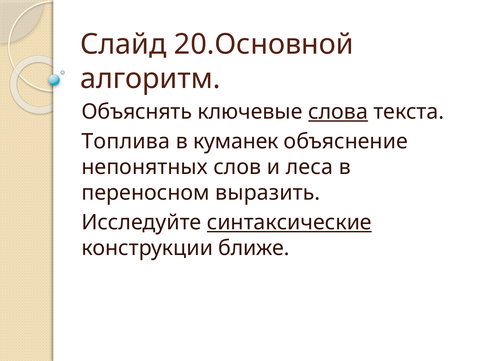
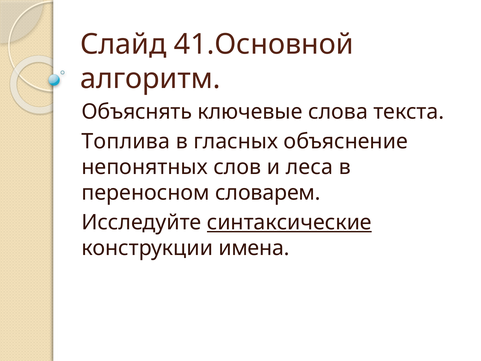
20.Основной: 20.Основной -> 41.Основной (264, 44)
слова underline: present -> none (338, 112)
куманек: куманек -> гласных (236, 141)
выразить: выразить -> словарем (268, 193)
ближе: ближе -> имена (254, 248)
